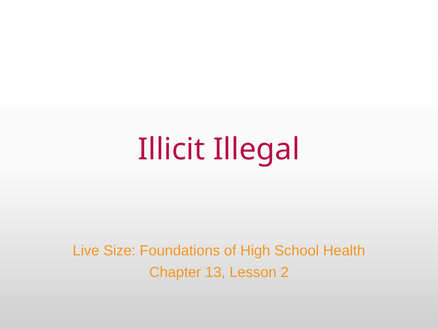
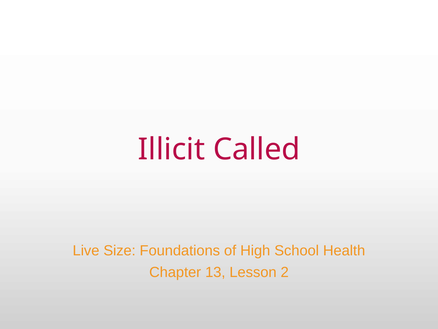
Illegal: Illegal -> Called (257, 149)
